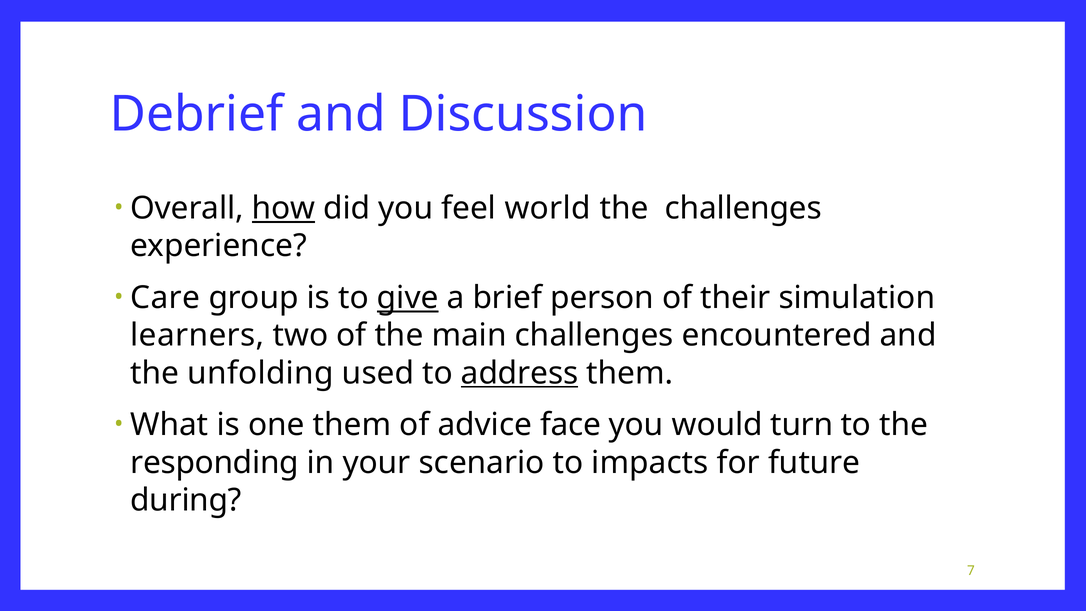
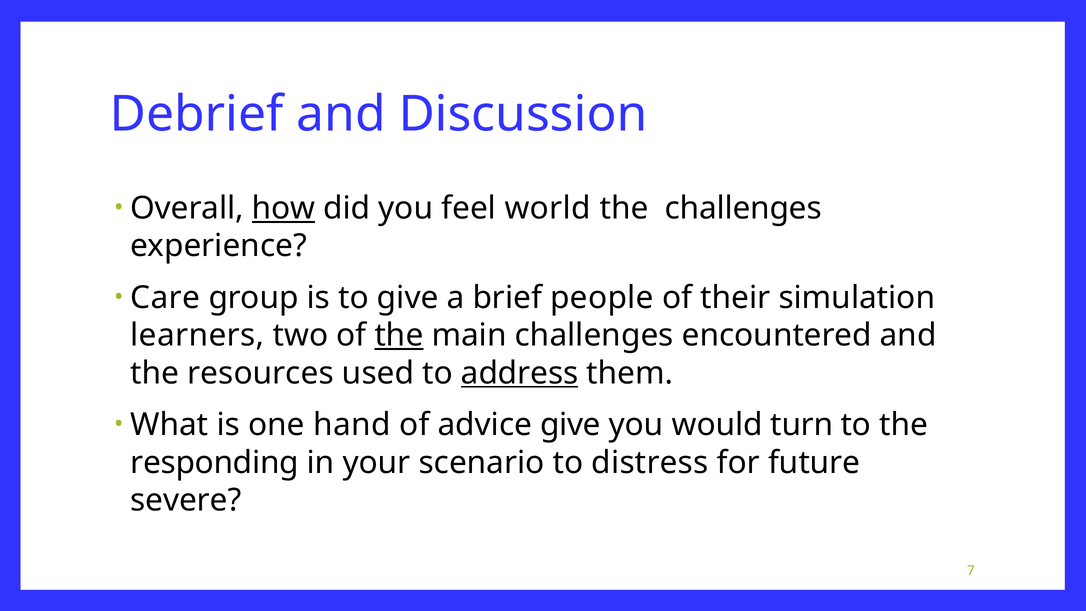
give underline: present -> none (408, 298)
person: person -> people (602, 298)
the underline: none -> present (399, 335)
unfolding: unfolding -> resources (261, 373)
one them: them -> hand (352, 425)
advice face: face -> give (571, 425)
impacts: impacts -> distress (650, 463)
during: during -> severe (186, 500)
